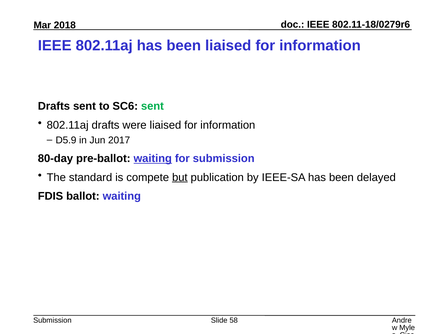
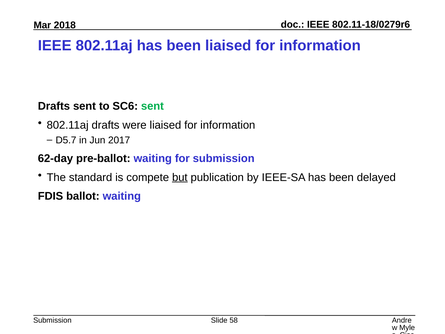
D5.9: D5.9 -> D5.7 (66, 140)
80-day: 80-day -> 62-day (55, 158)
waiting underline: present -> none (153, 158)
